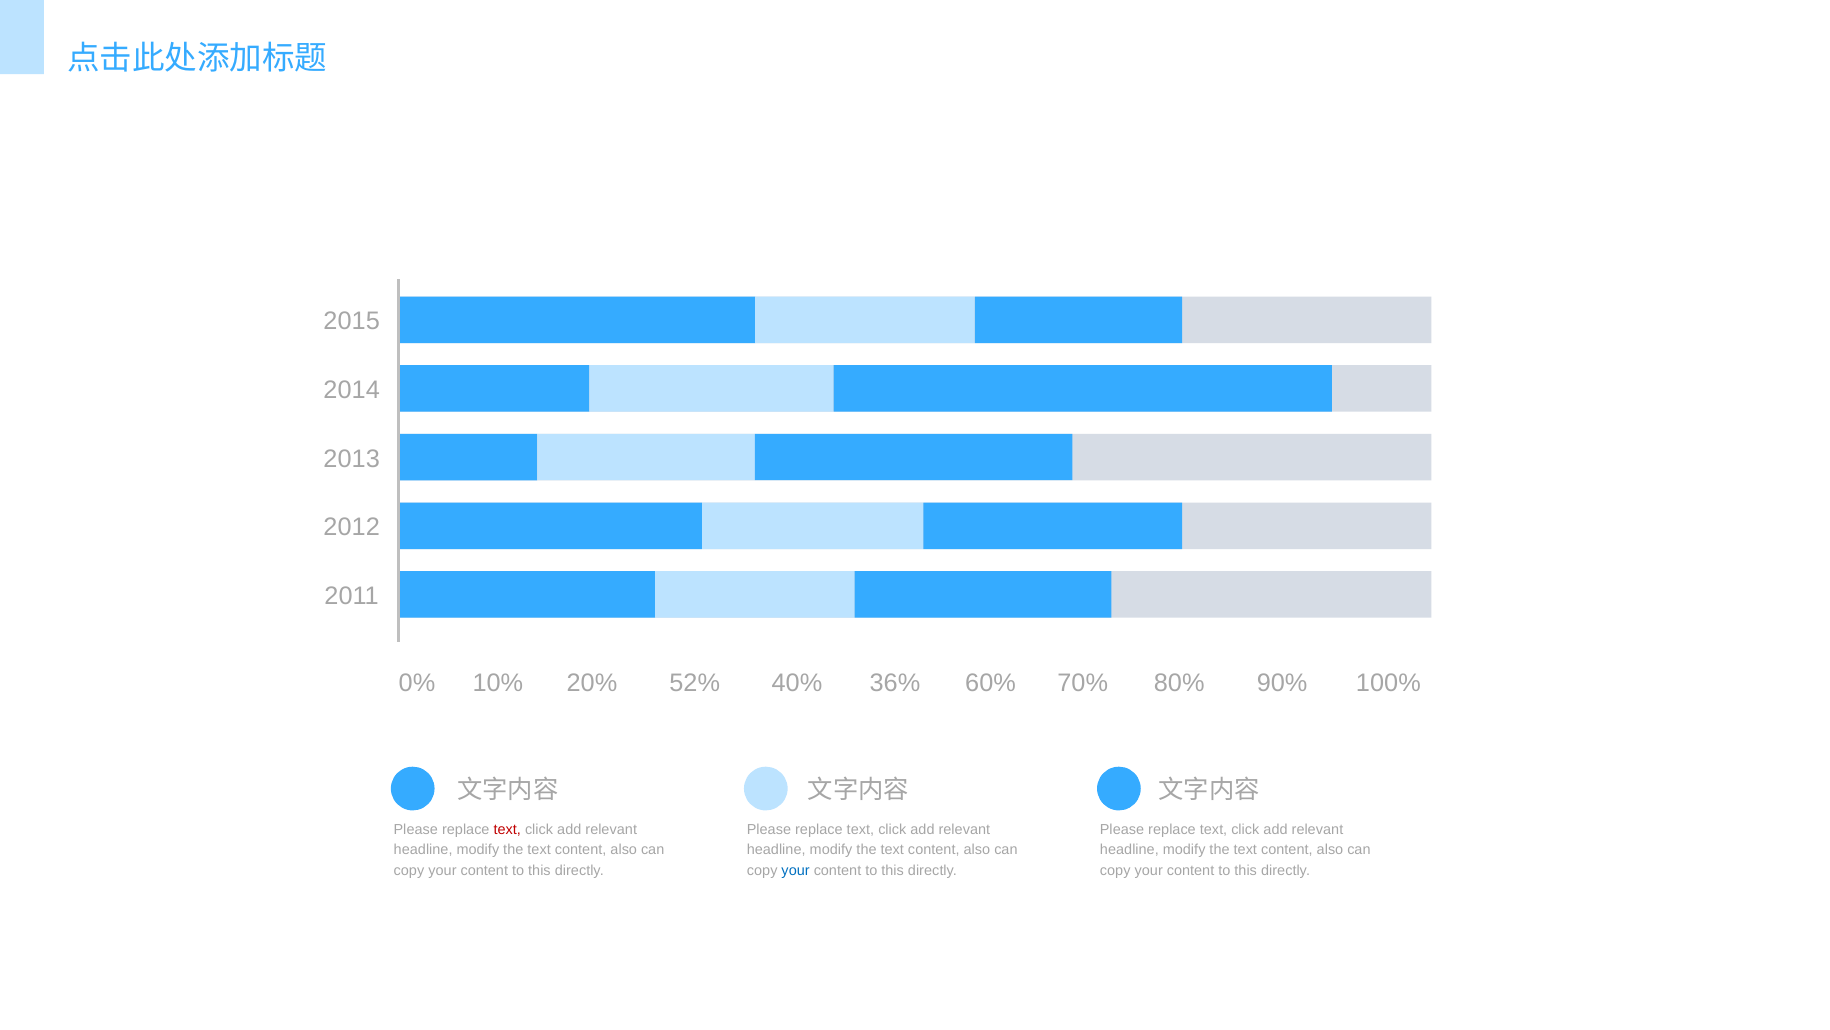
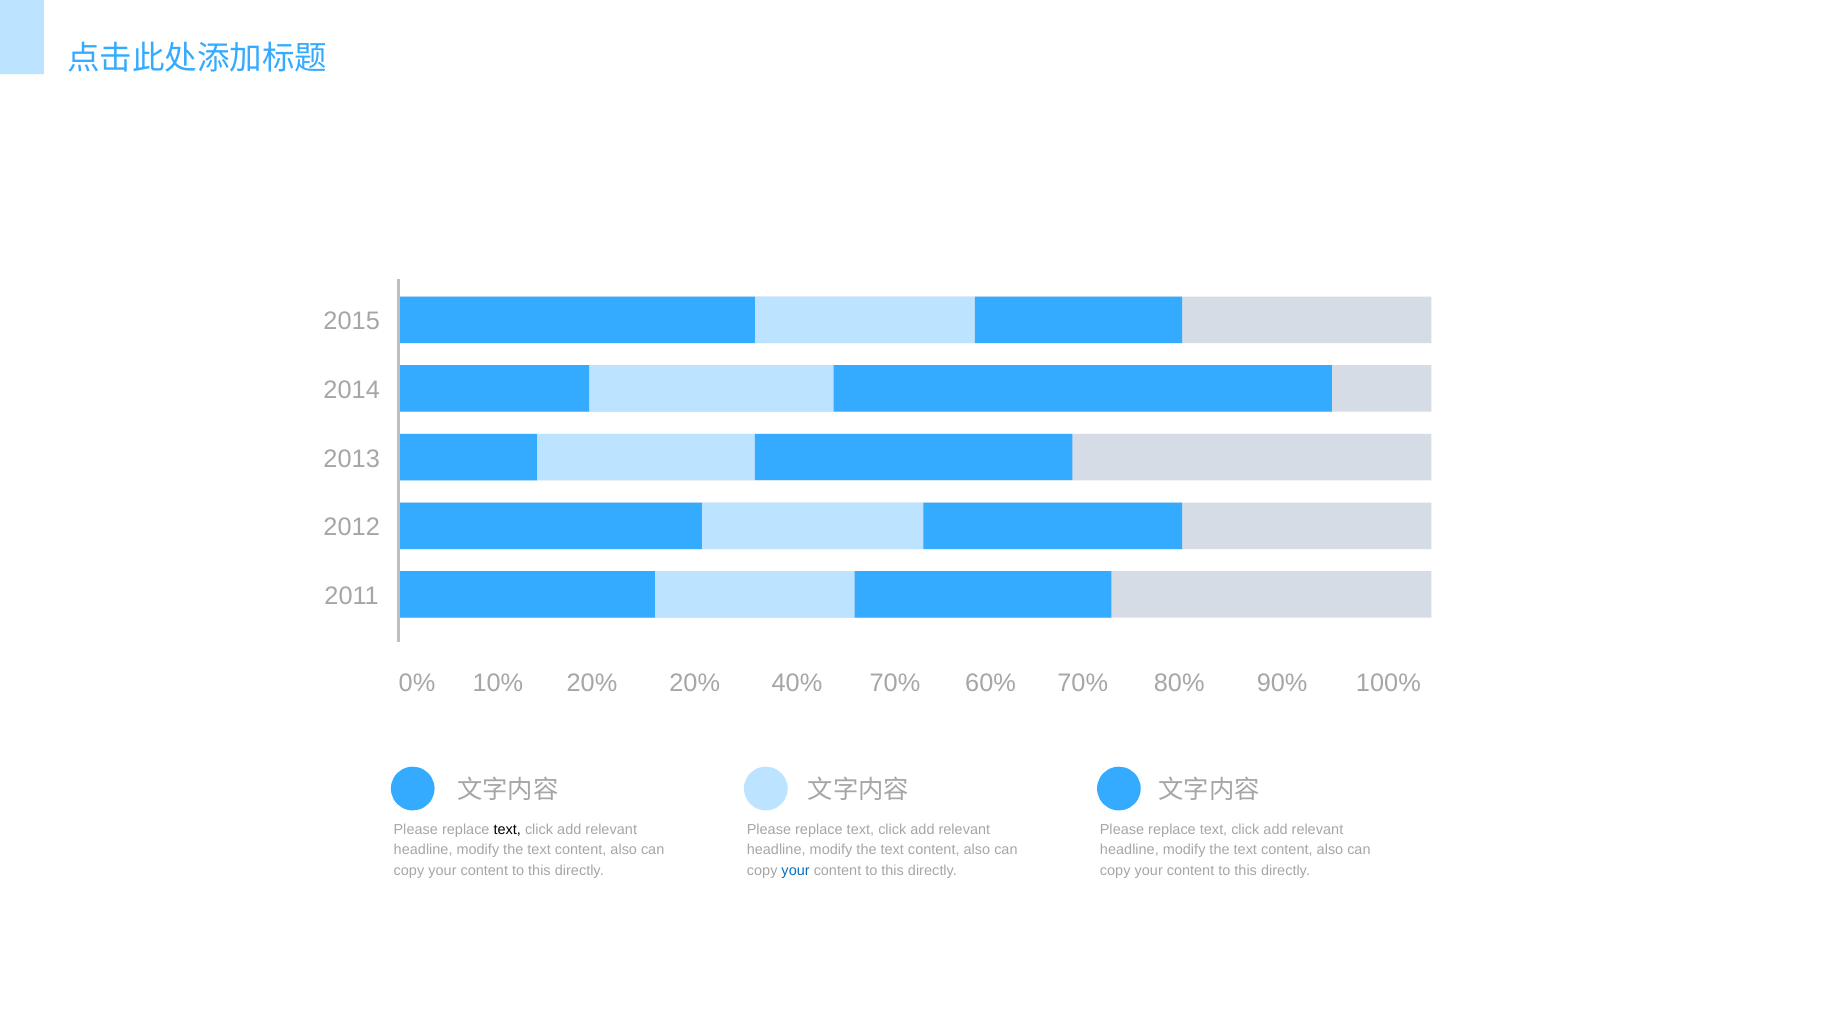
52%: 52% -> 20% (695, 682)
40% 36%: 36% -> 70% (895, 682)
text colour: red -> black (507, 829)
